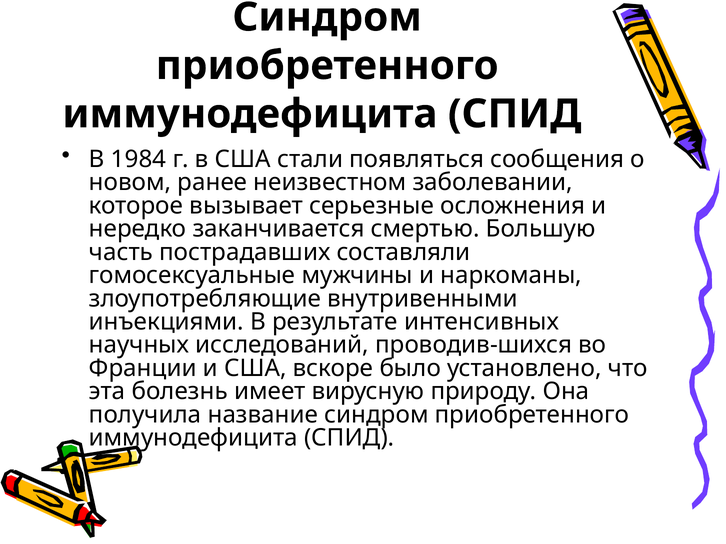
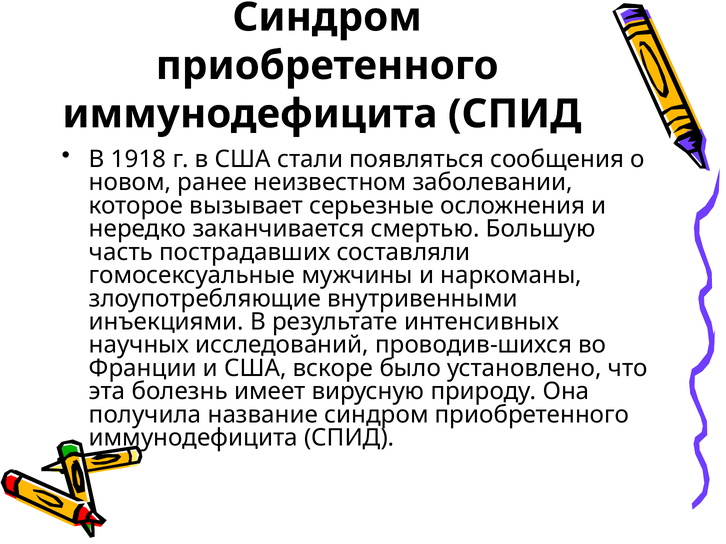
1984: 1984 -> 1918 (139, 159)
